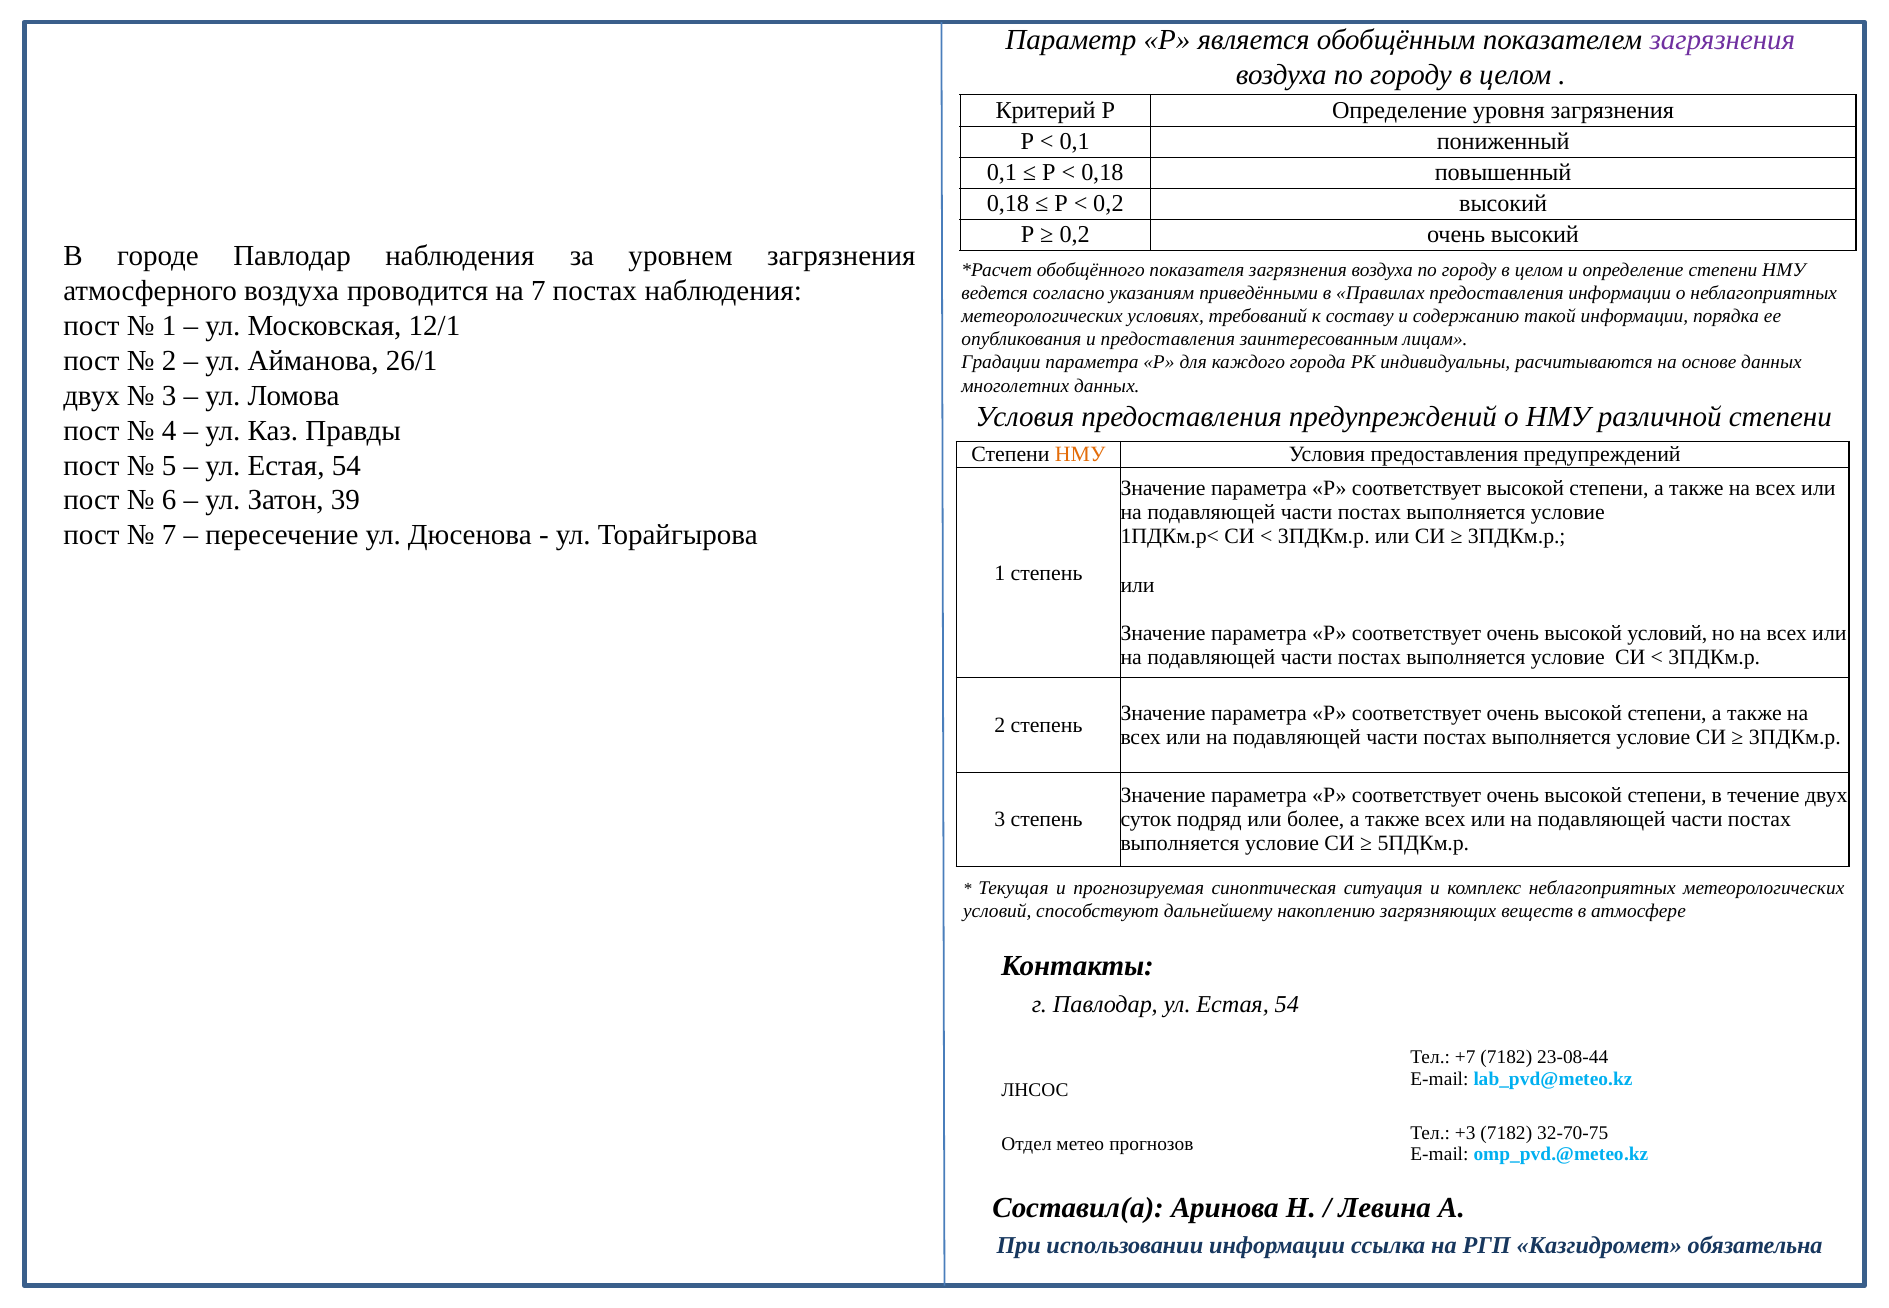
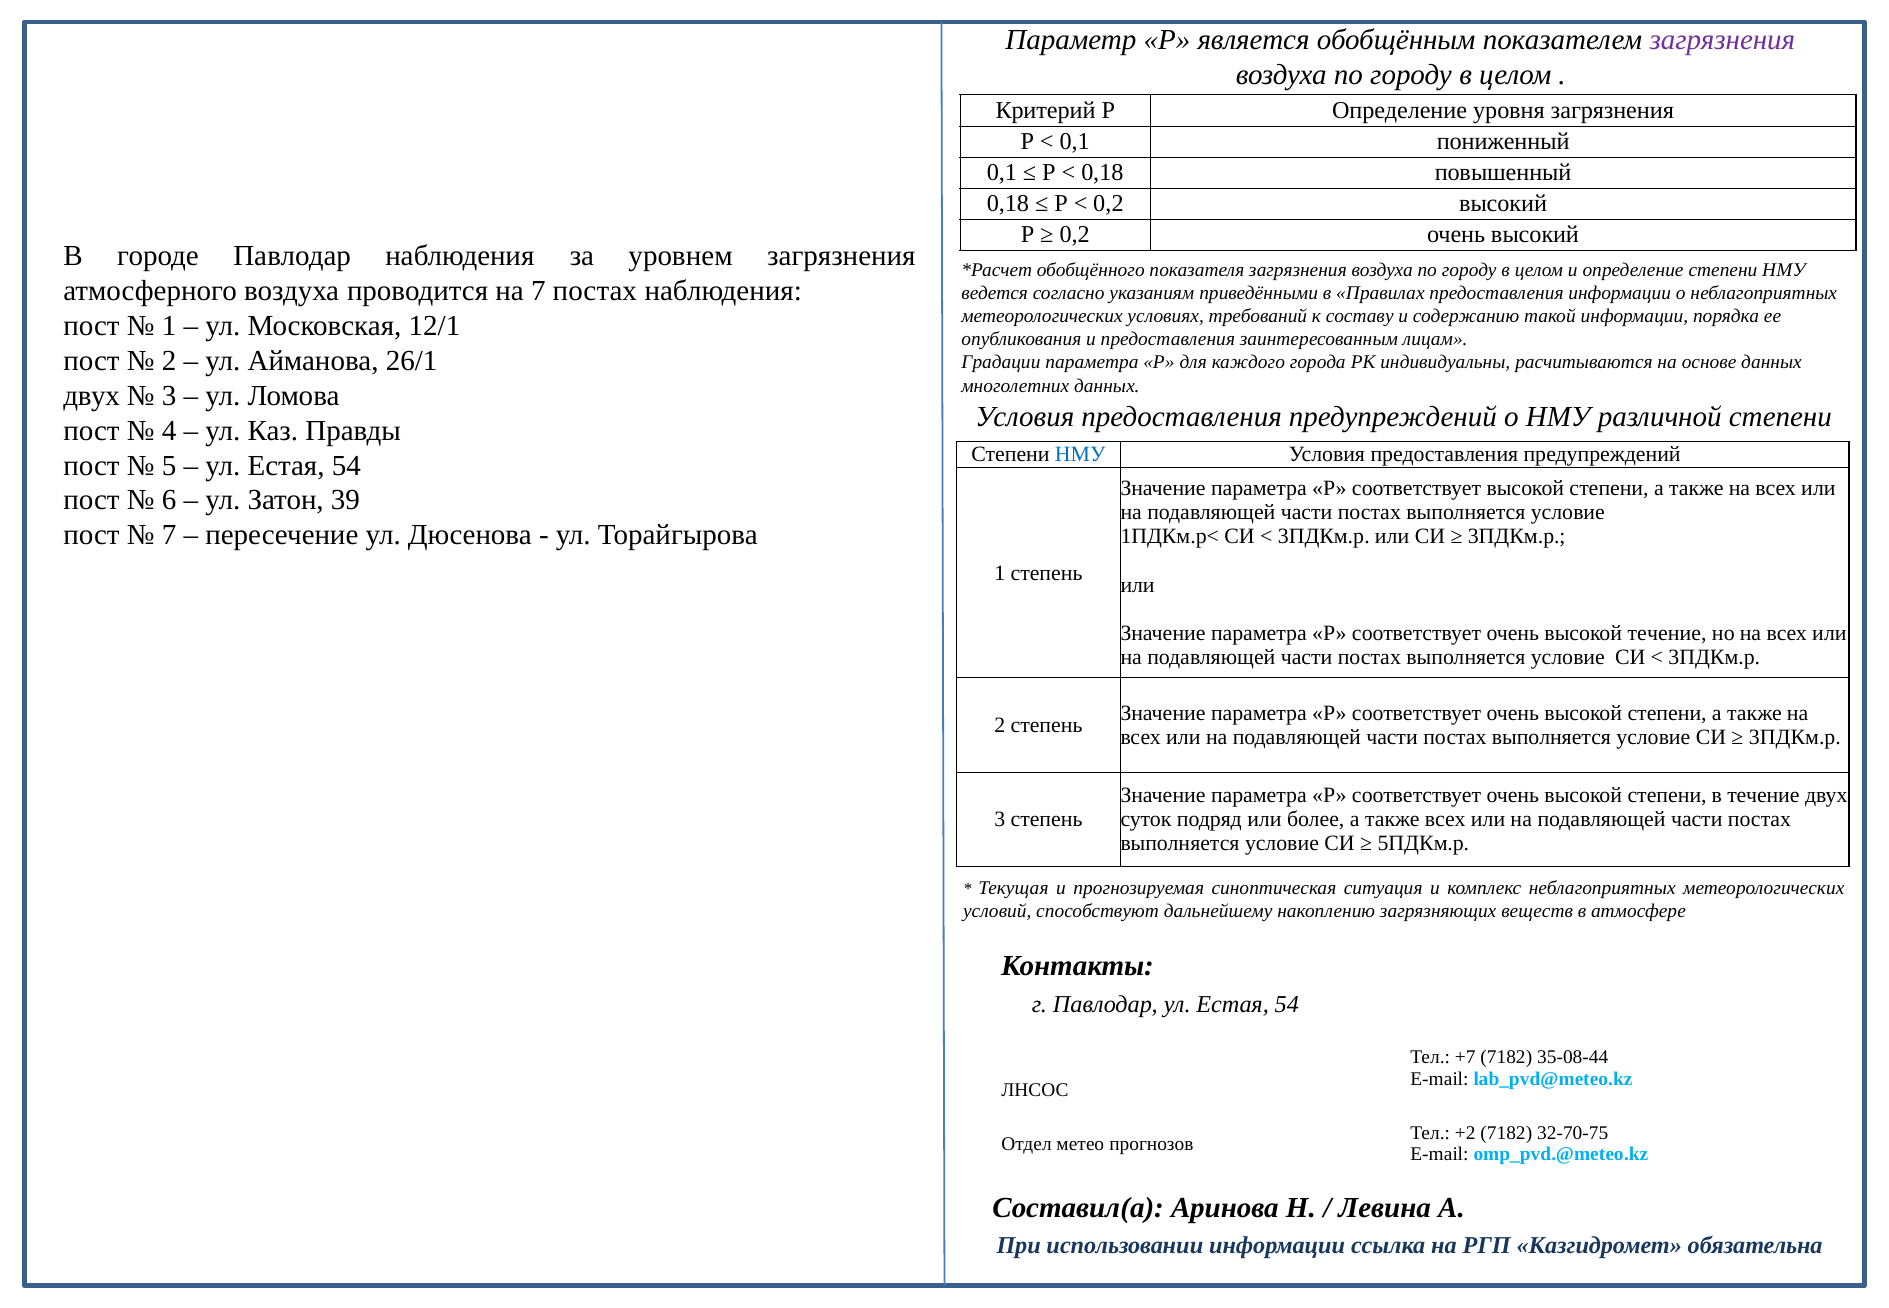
НМУ colour: orange -> blue (1080, 455)
высокой условий: условий -> течение (1667, 633)
23-08-44: 23-08-44 -> 35-08-44 (1573, 1057)
+3: +3 -> +2 (1465, 1133)
